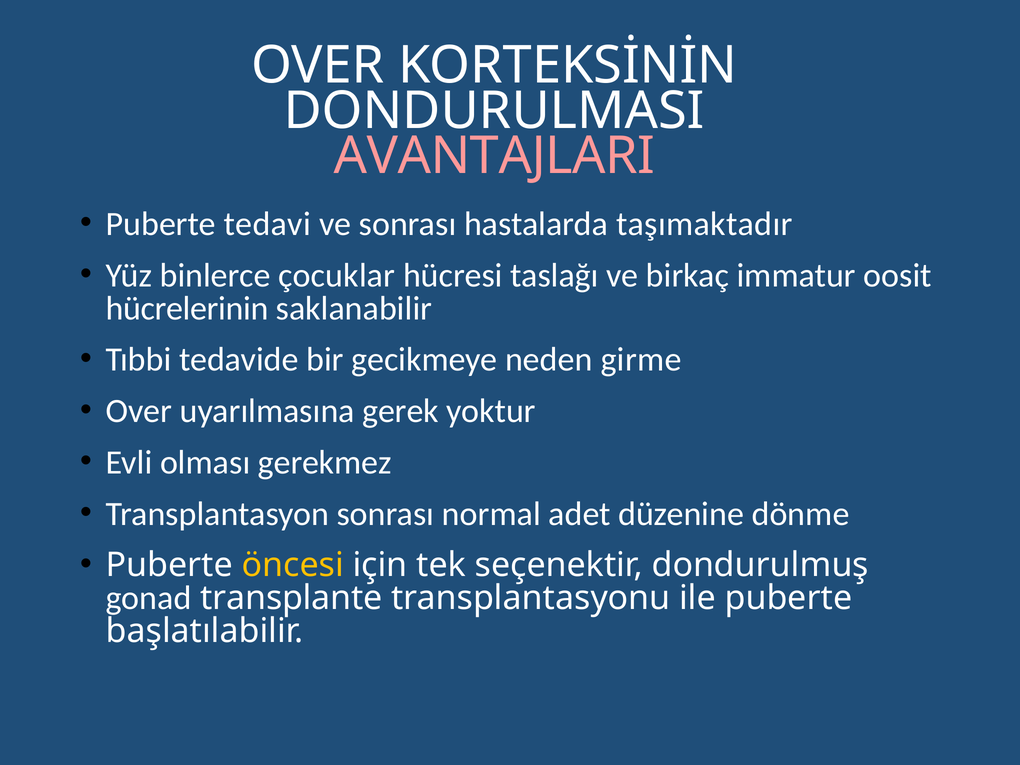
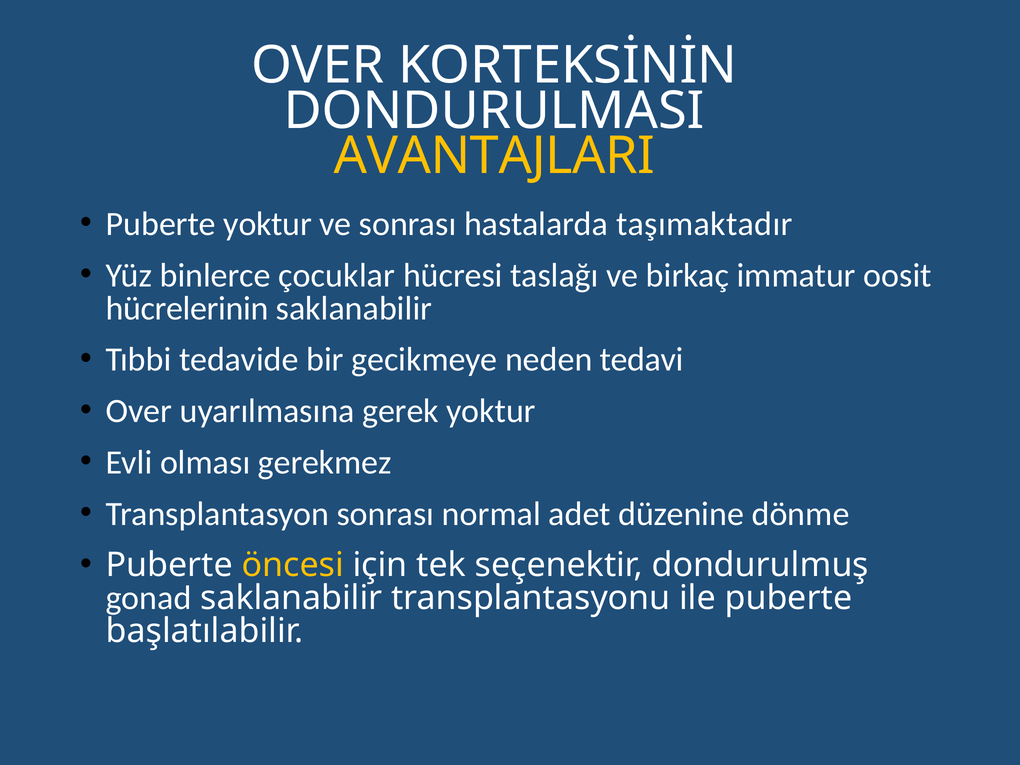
AVANTAJLARI colour: pink -> yellow (494, 156)
Puberte tedavi: tedavi -> yoktur (268, 224)
girme: girme -> tedavi (642, 360)
gonad transplante: transplante -> saklanabilir (291, 598)
